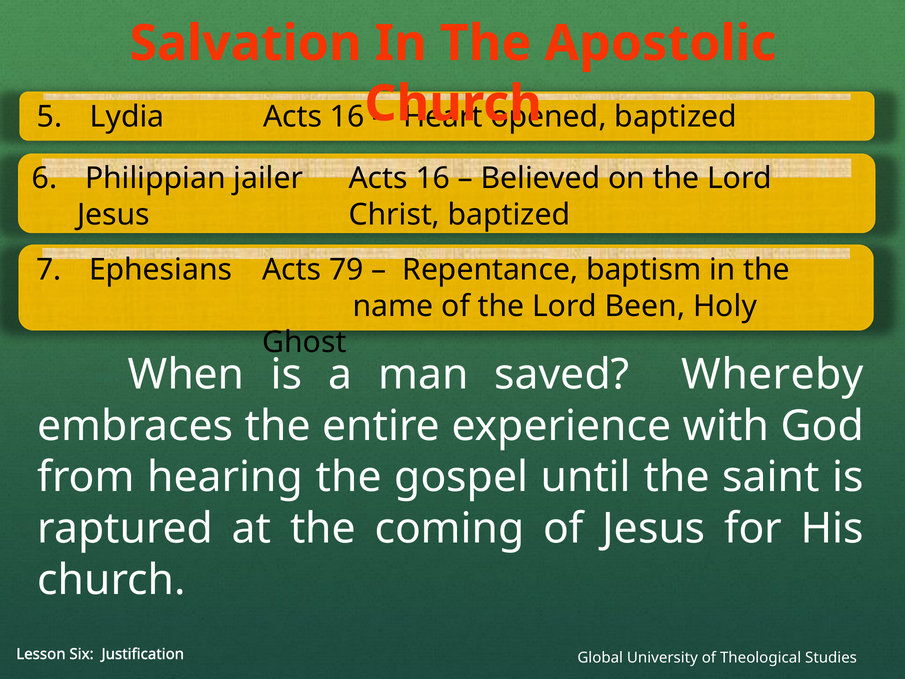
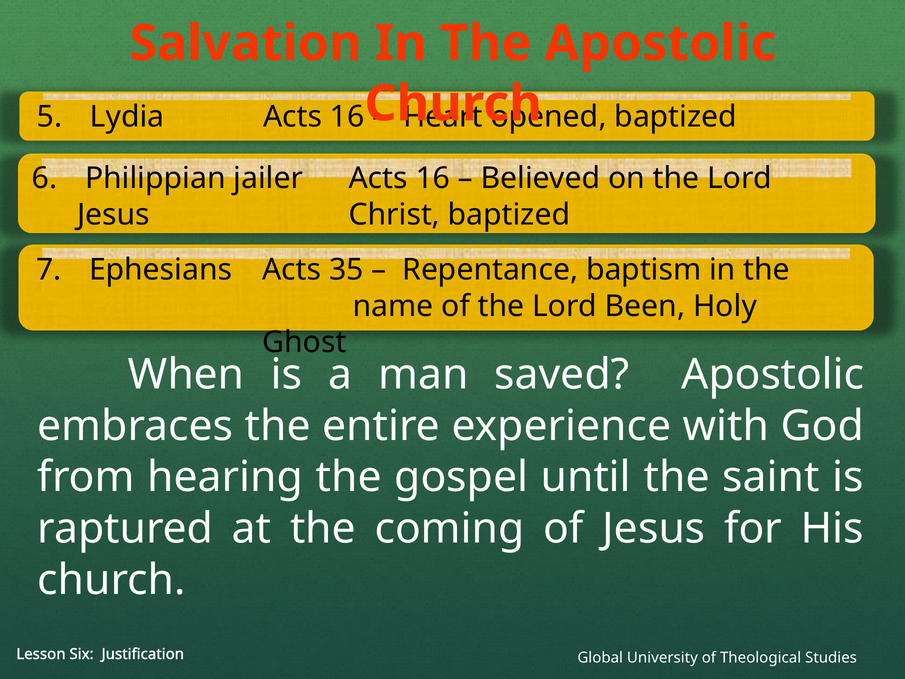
79: 79 -> 35 (346, 270)
saved Whereby: Whereby -> Apostolic (773, 375)
